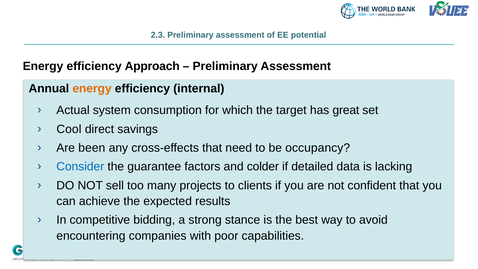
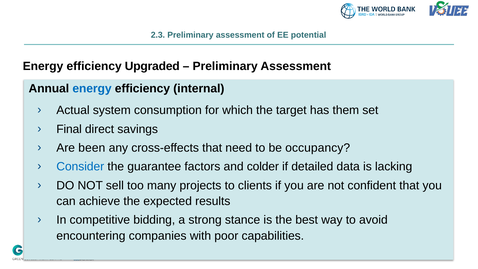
Approach: Approach -> Upgraded (152, 66)
energy colour: orange -> blue (92, 88)
great: great -> them (346, 110)
Cool: Cool -> Final (69, 129)
